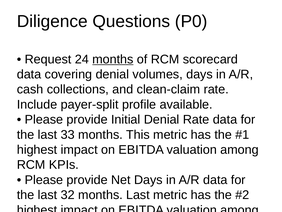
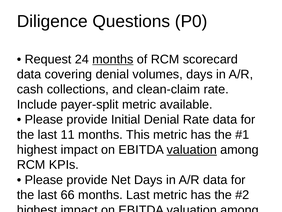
payer-split profile: profile -> metric (139, 104)
33: 33 -> 11 (68, 134)
valuation underline: none -> present (192, 149)
32: 32 -> 66 (68, 195)
